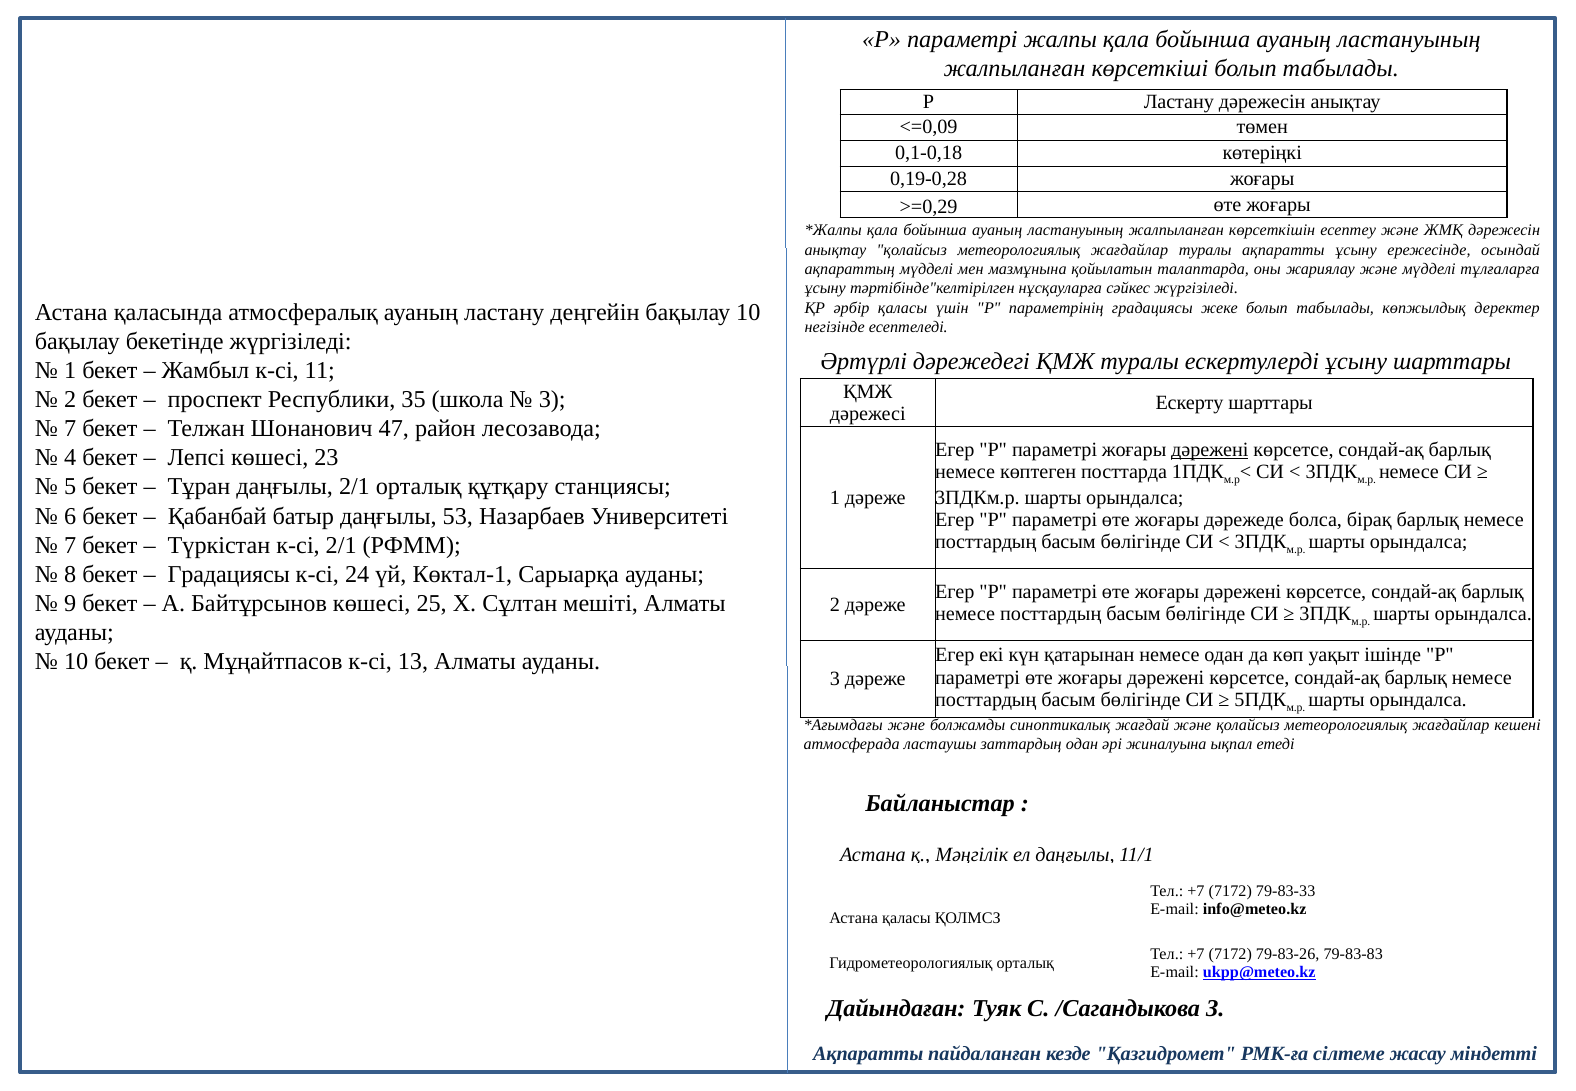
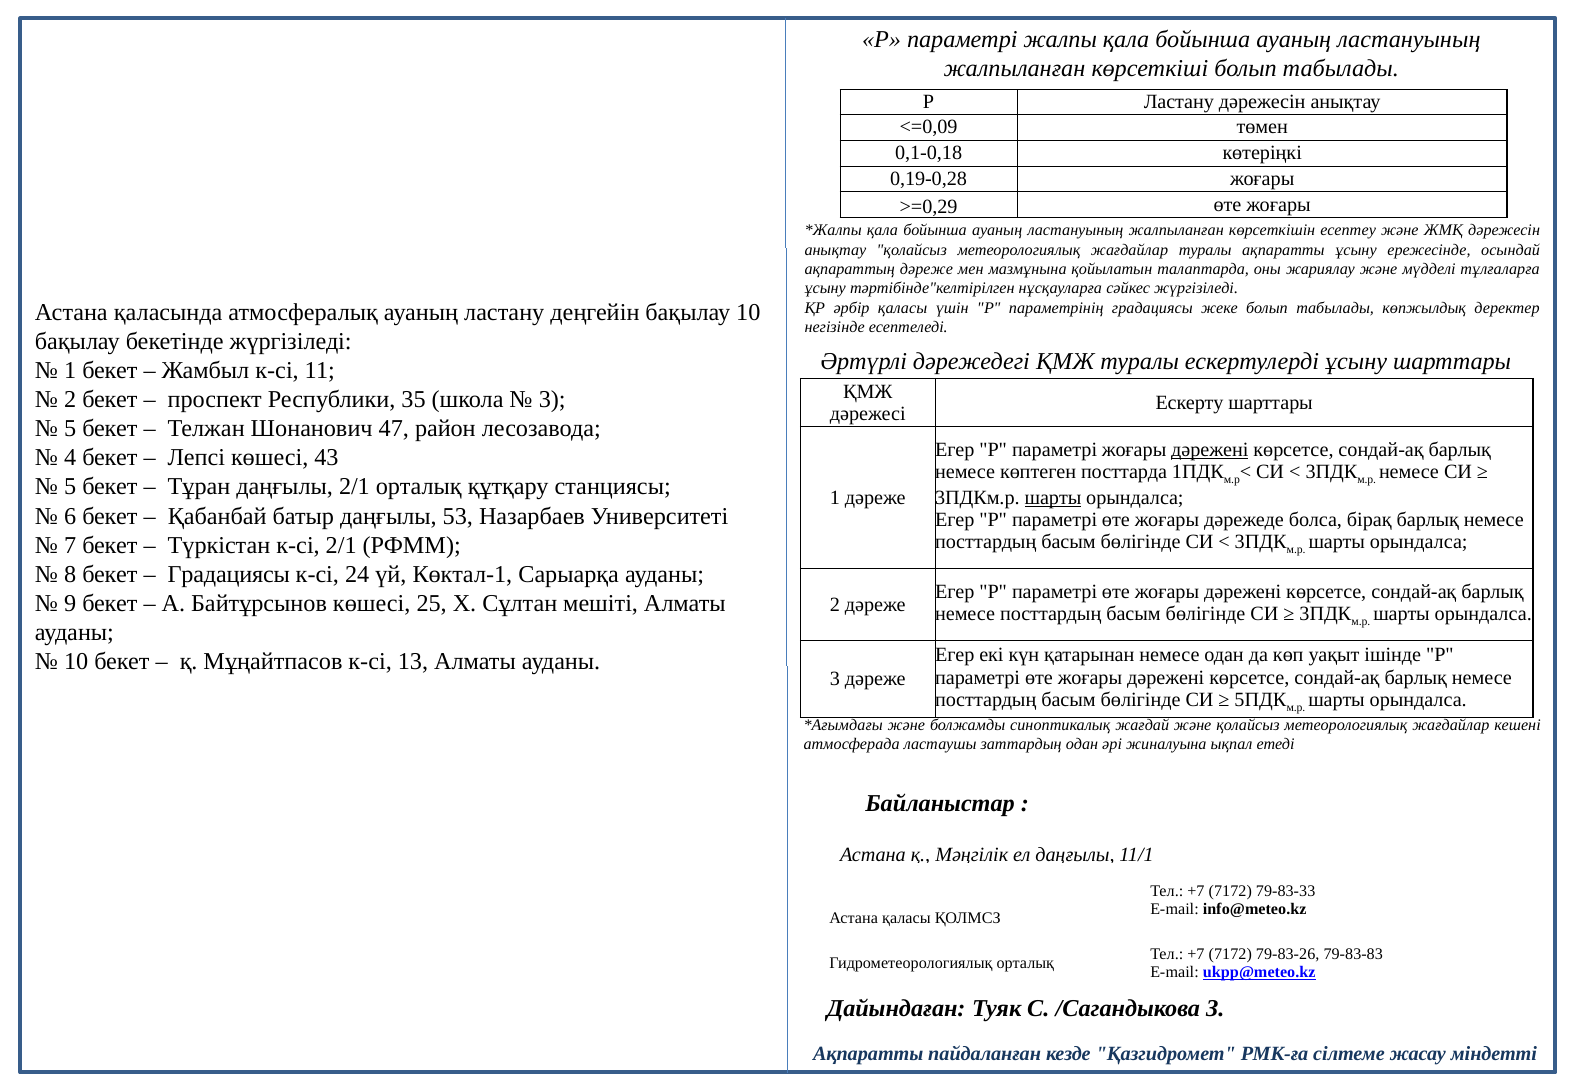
ақпараттың мүдделі: мүдделі -> дәреже (926, 269)
7: 7 -> 5 (70, 429)
23: 23 -> 43 (326, 458)
шарты underline: none -> present (1053, 498)
